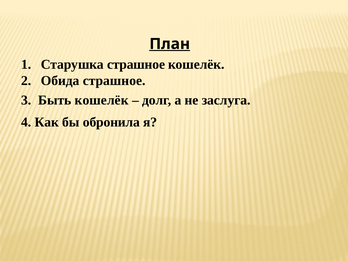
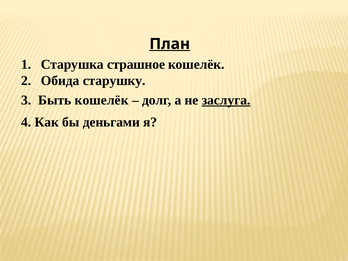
Обида страшное: страшное -> старушку (114, 81)
заслуга underline: none -> present (226, 100)
обронила: обронила -> деньгами (111, 122)
